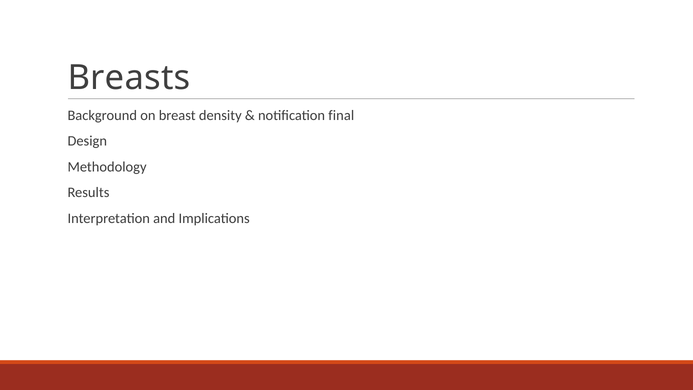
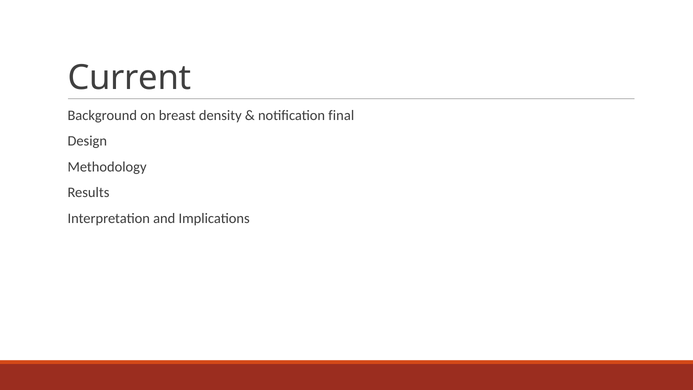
Breasts: Breasts -> Current (129, 78)
